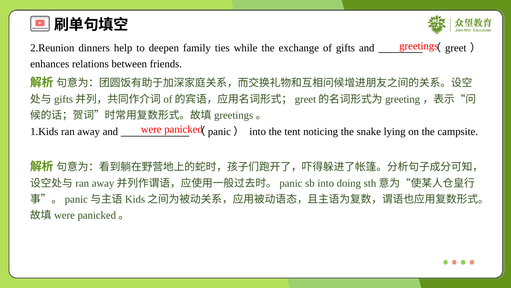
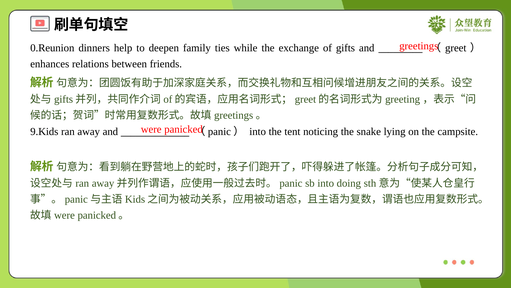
2.Reunion: 2.Reunion -> 0.Reunion (52, 48)
1.Kids: 1.Kids -> 9.Kids (44, 131)
